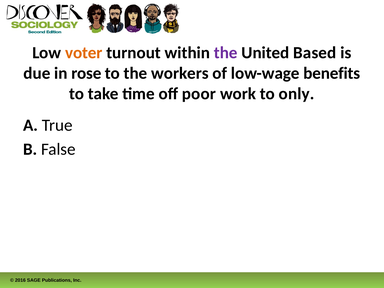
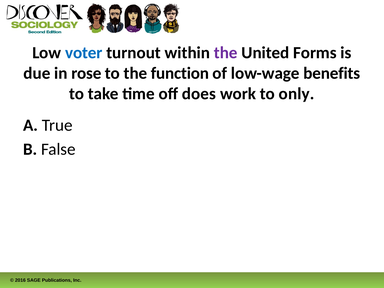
voter colour: orange -> blue (84, 53)
Based: Based -> Forms (315, 53)
workers: workers -> function (180, 73)
poor: poor -> does (199, 94)
